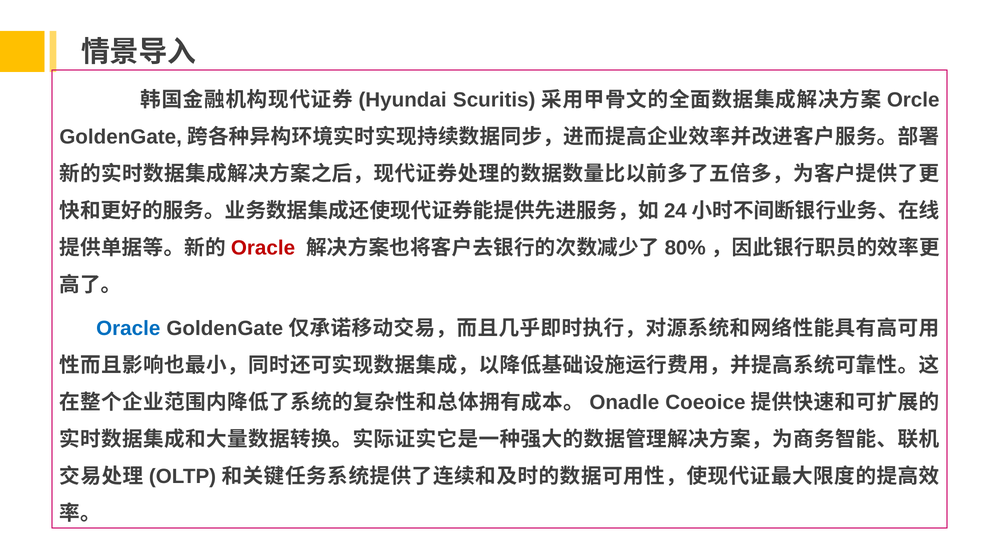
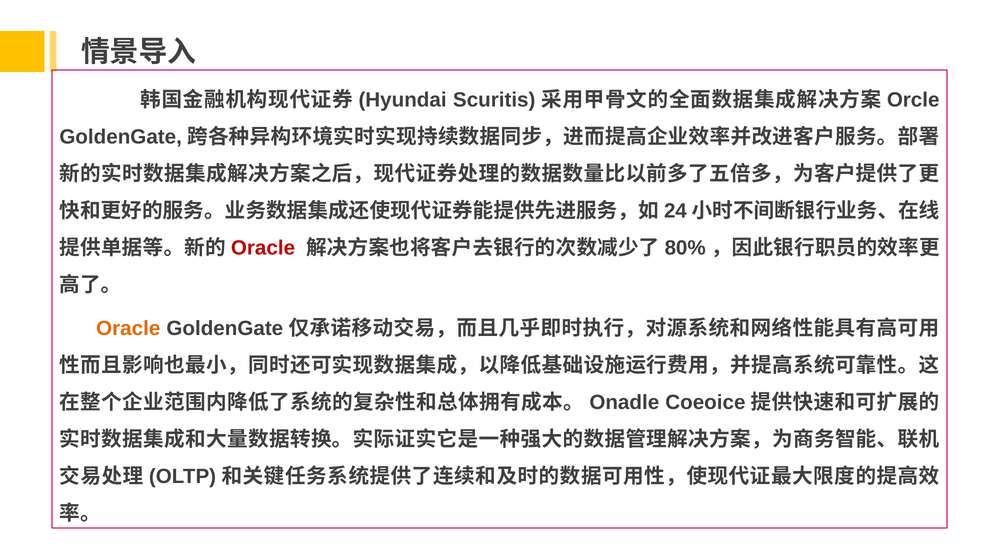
Oracle colour: blue -> orange (128, 328)
